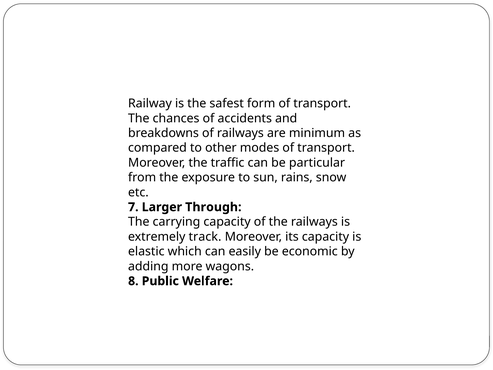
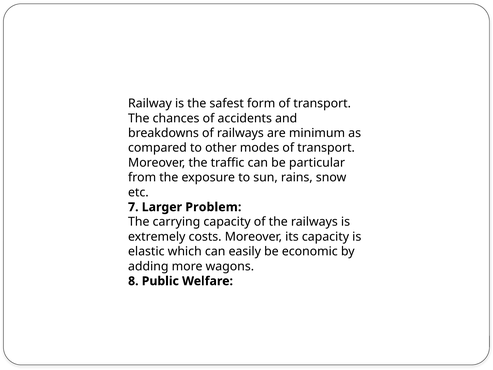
Through: Through -> Problem (213, 207)
track: track -> costs (205, 237)
